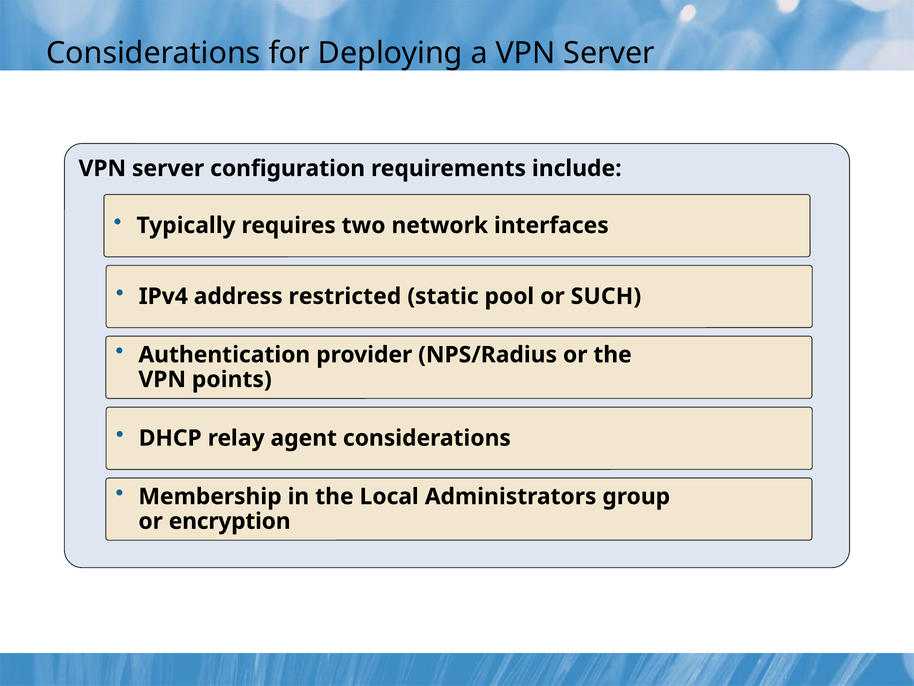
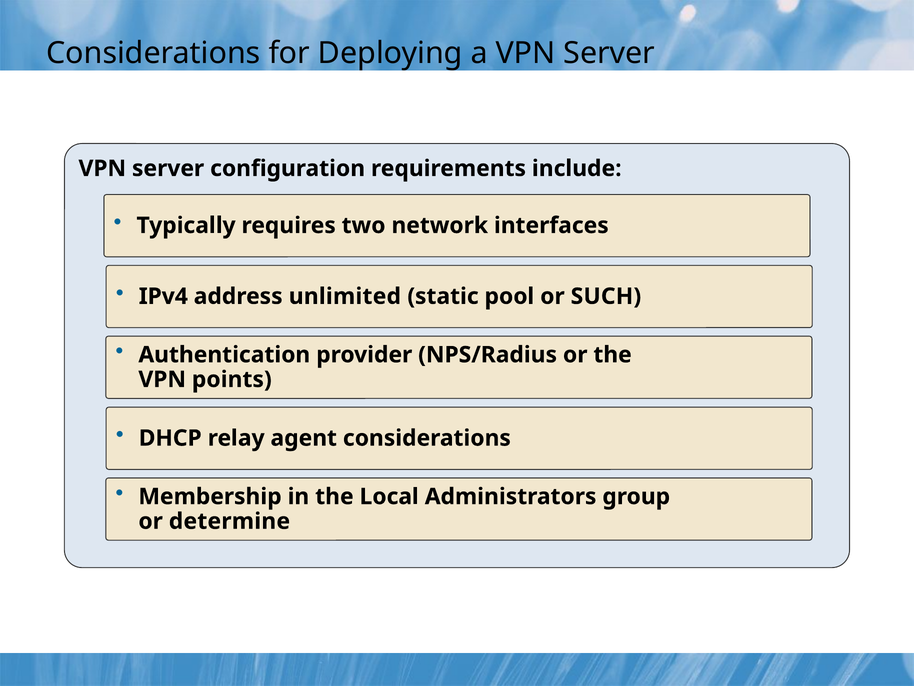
restricted: restricted -> unlimited (345, 296)
encryption: encryption -> determine (229, 521)
